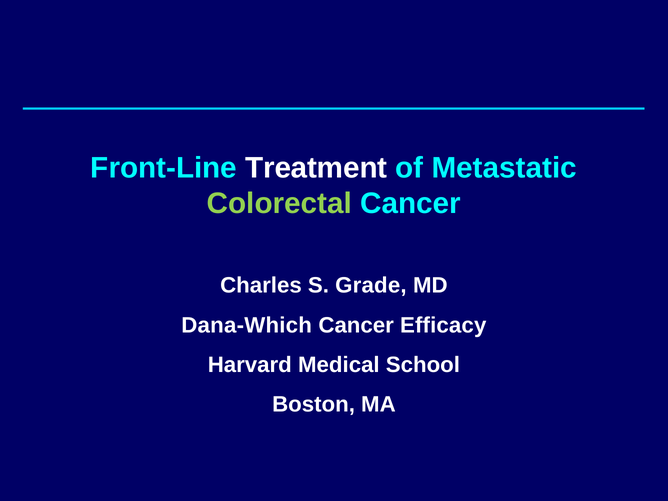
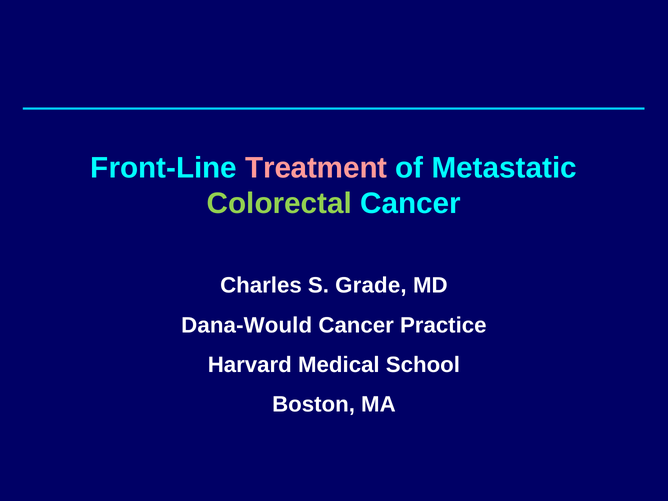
Treatment colour: white -> pink (316, 168)
Dana-Which: Dana-Which -> Dana-Would (247, 325)
Efficacy: Efficacy -> Practice (443, 325)
